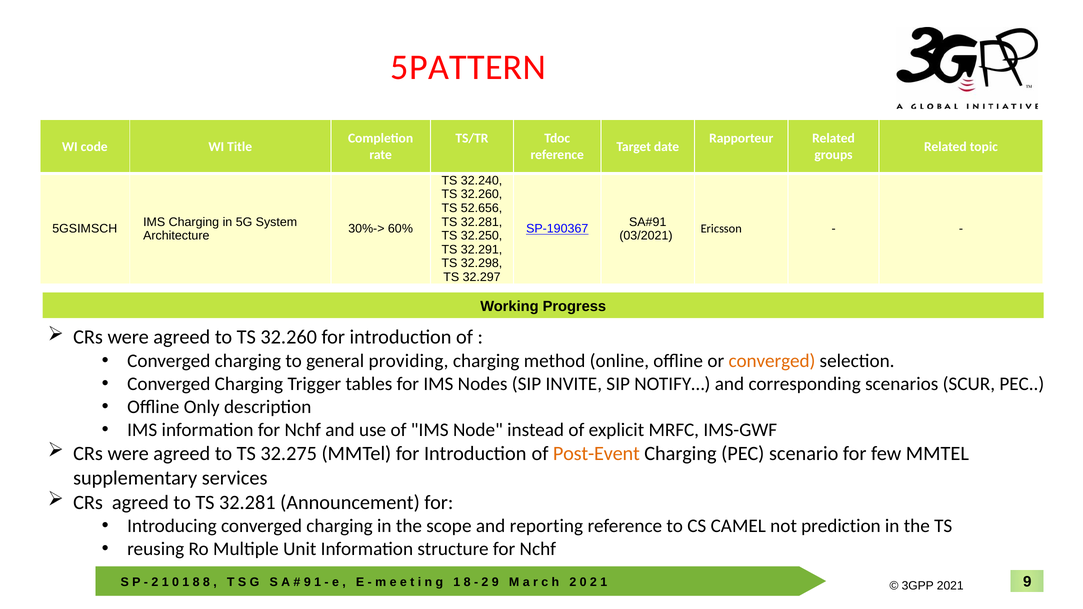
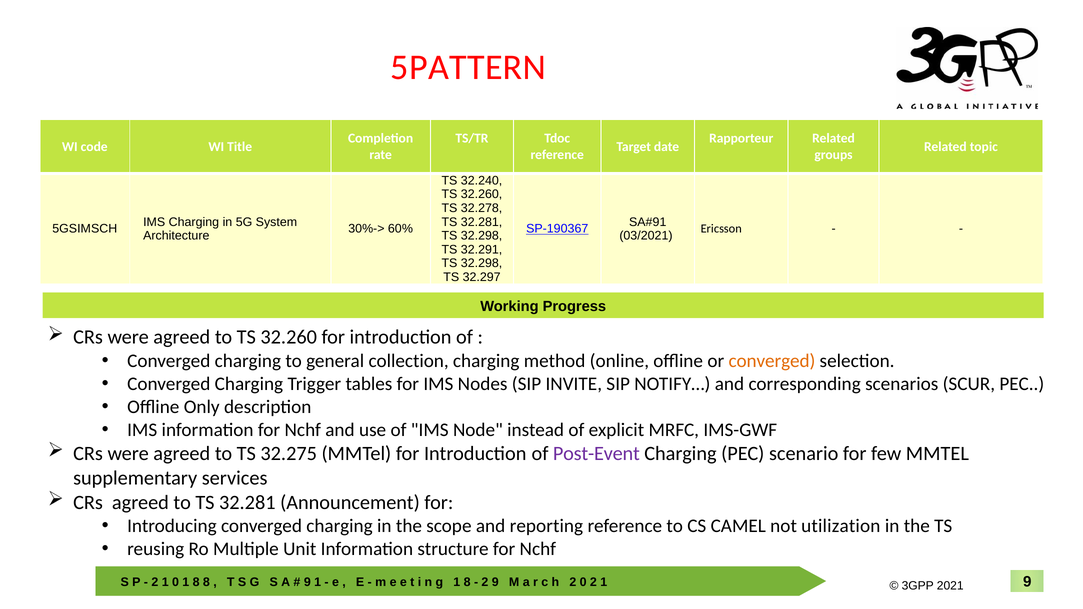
52.656: 52.656 -> 32.278 (482, 208)
32.250: 32.250 -> 32.298 (482, 236)
providing: providing -> collection (409, 361)
Post-Event colour: orange -> purple (596, 454)
prediction: prediction -> utilization (841, 526)
